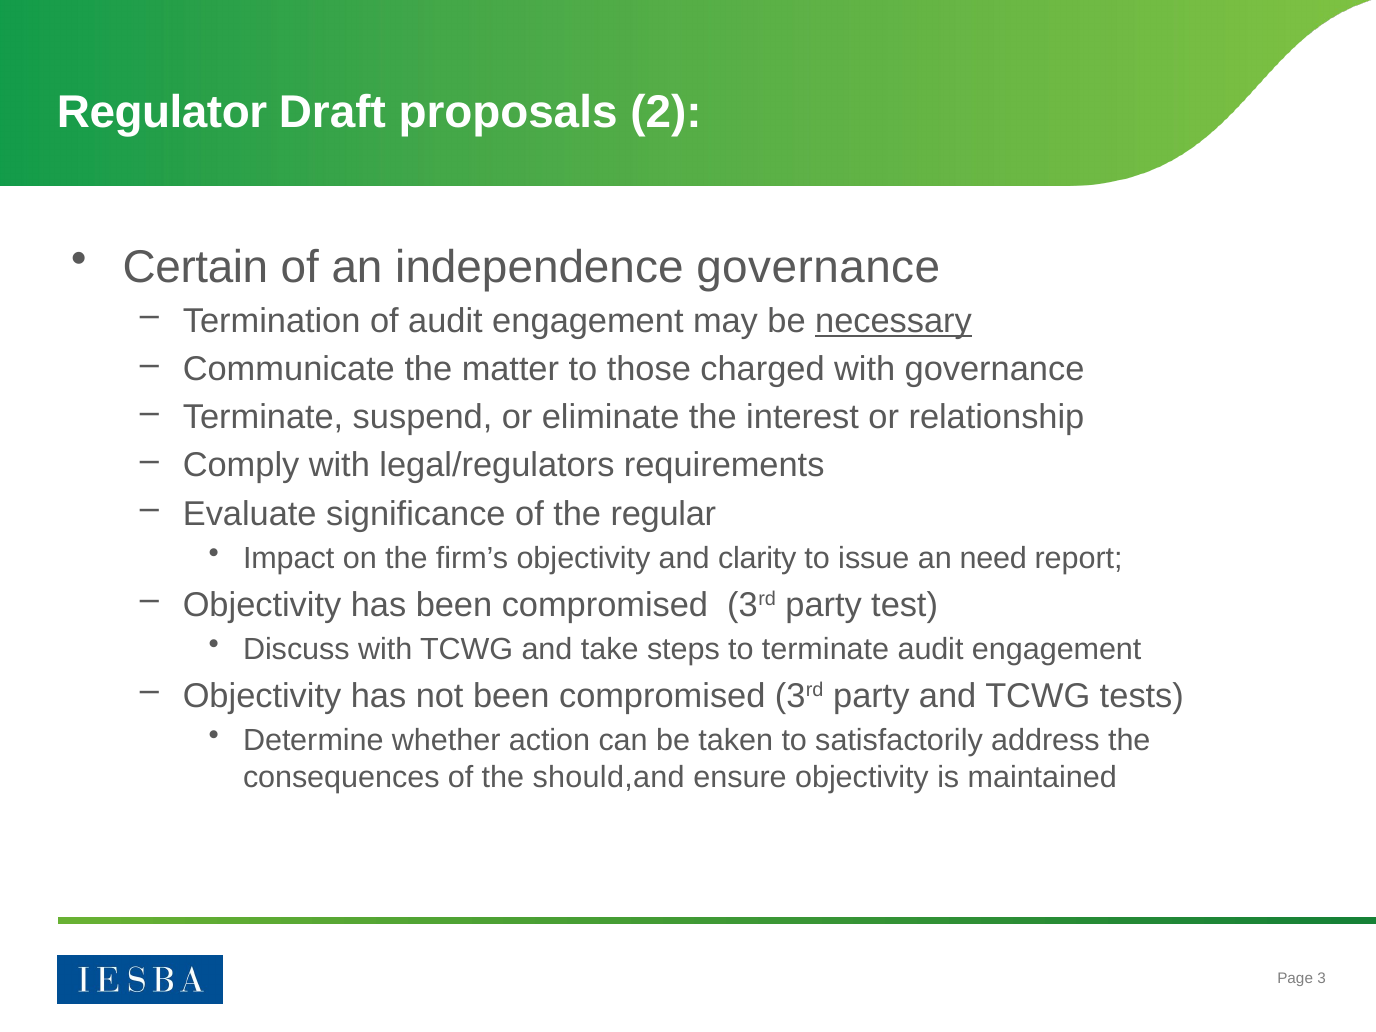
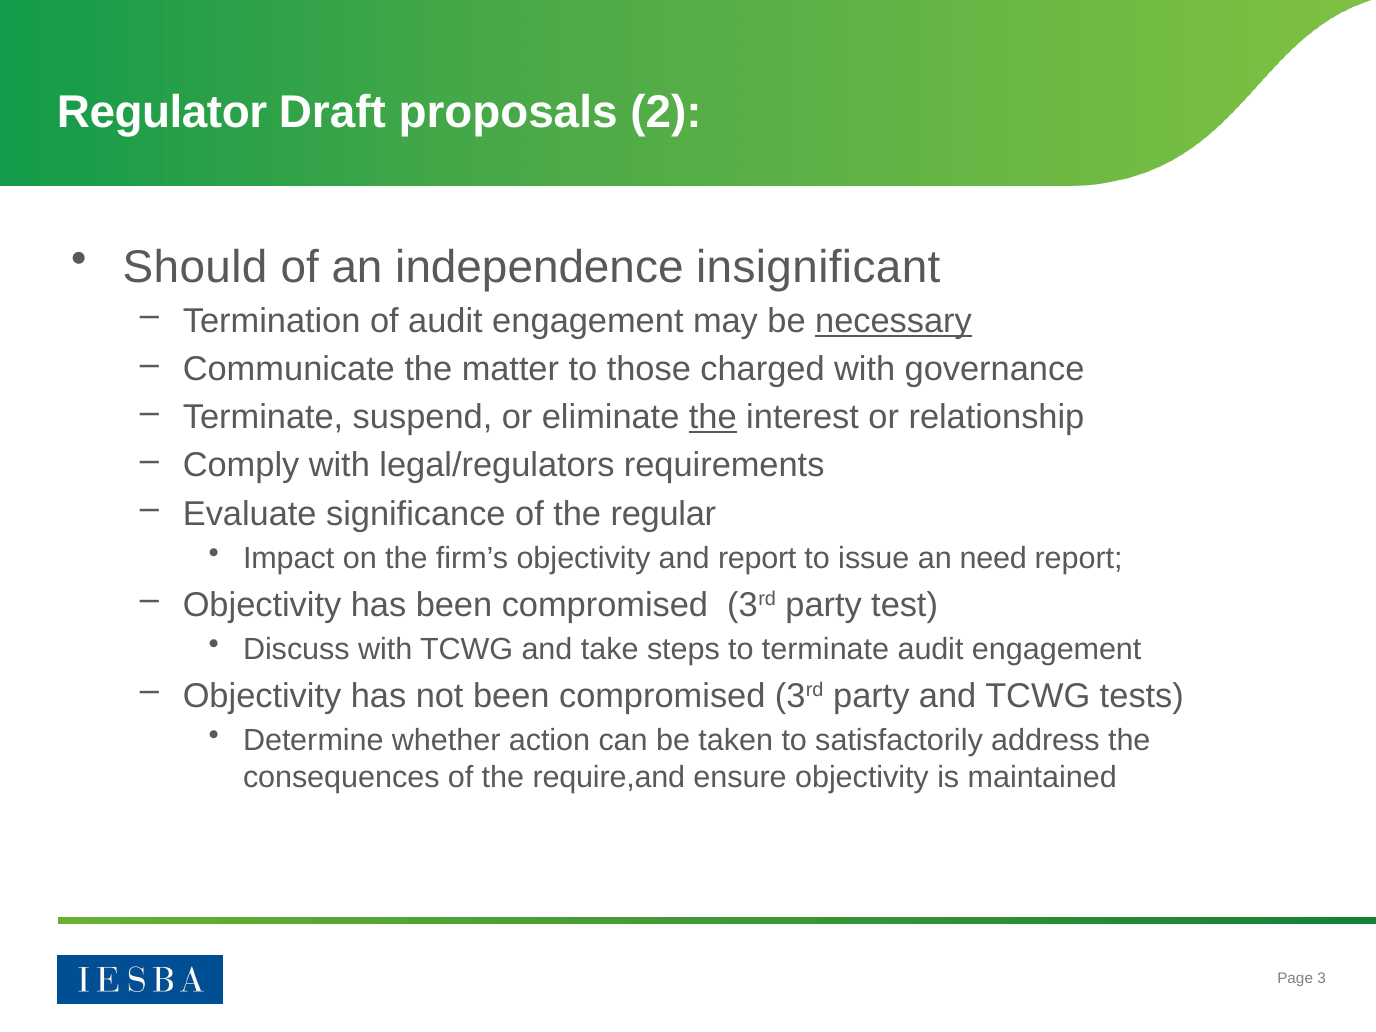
Certain: Certain -> Should (195, 267)
independence governance: governance -> insignificant (818, 267)
the underline: none -> present (713, 417)
and clarity: clarity -> report (757, 559)
should,and: should,and -> require,and (609, 777)
